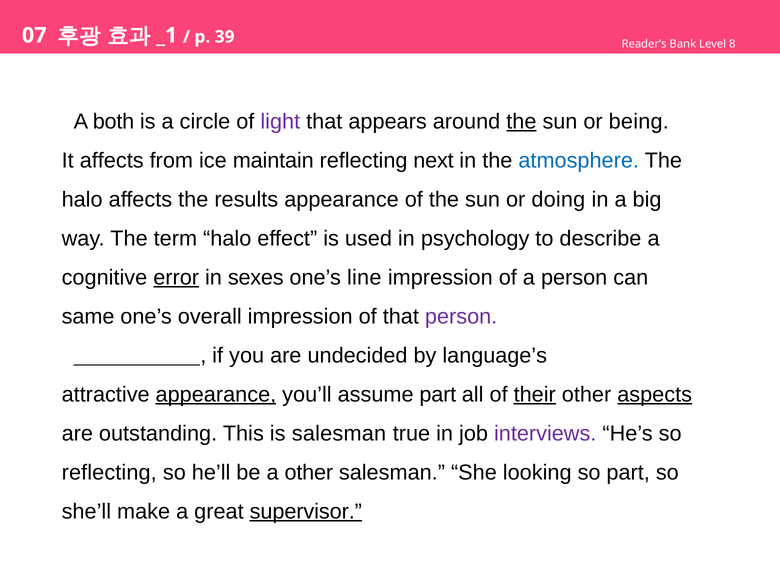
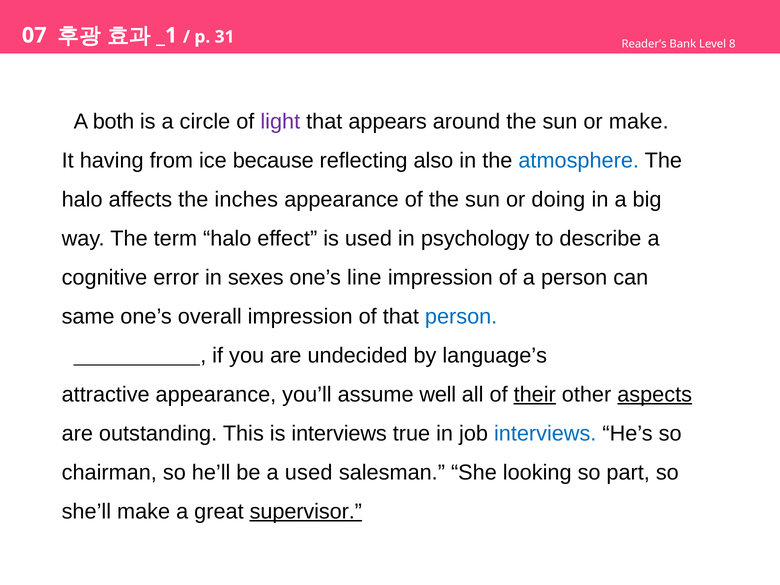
39: 39 -> 31 (225, 37)
the underline: present -> none (521, 122)
or being: being -> make (639, 122)
It affects: affects -> having (112, 161)
maintain: maintain -> because (273, 161)
next: next -> also (433, 161)
results: results -> inches (246, 200)
error underline: present -> none (176, 278)
person colour: purple -> blue (461, 317)
appearance underline: present -> none (216, 395)
assume part: part -> well (438, 395)
is salesman: salesman -> interviews (339, 434)
interviews colour: purple -> blue (545, 434)
reflecting: reflecting -> chairman (109, 473)
a other: other -> used (309, 473)
